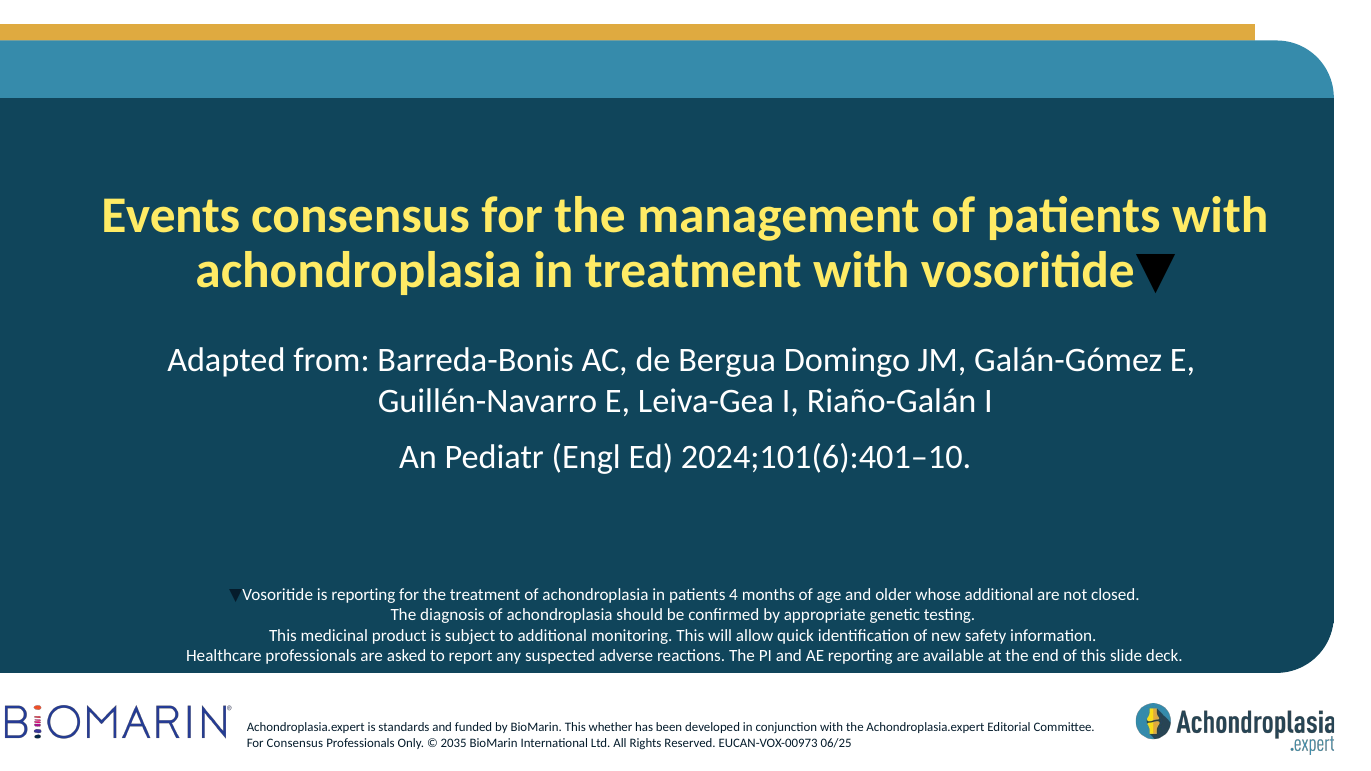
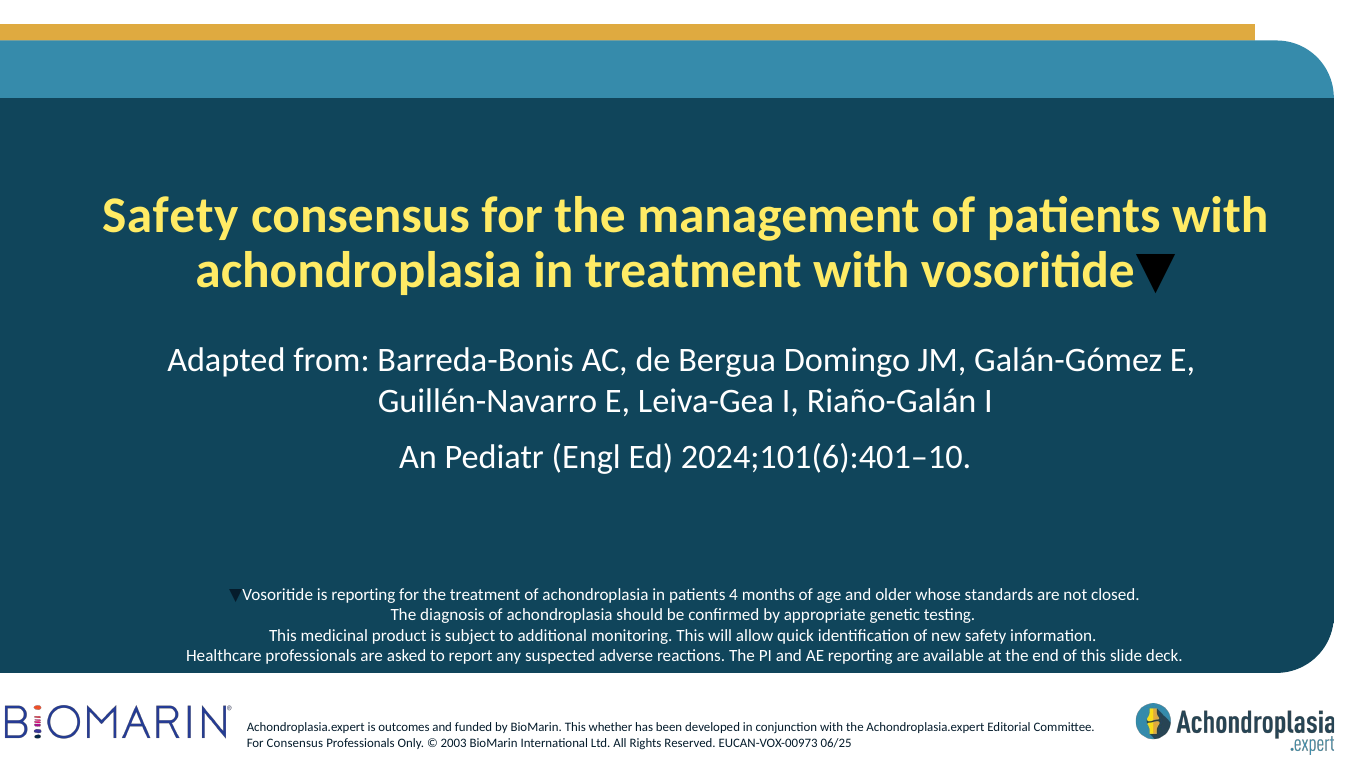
Events: Events -> Safety (170, 215)
whose additional: additional -> standards (999, 595)
standards: standards -> outcomes (404, 728)
2035: 2035 -> 2003 (454, 743)
